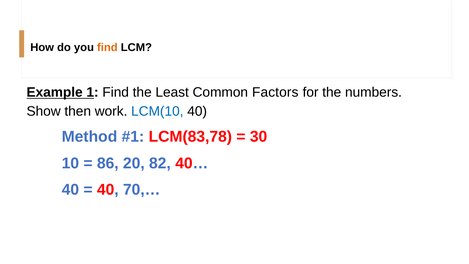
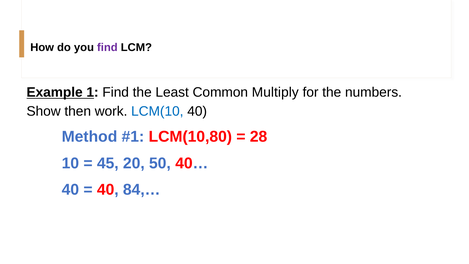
find colour: orange -> purple (107, 48)
Factors: Factors -> Multiply (275, 92)
LCM(83,78: LCM(83,78 -> LCM(10,80 (190, 137)
30: 30 -> 28 (259, 137)
86: 86 -> 45 (108, 163)
82: 82 -> 50 (160, 163)
70,…: 70,… -> 84,… (142, 190)
